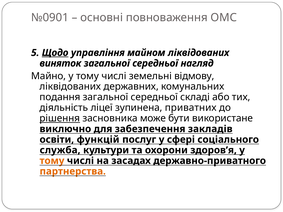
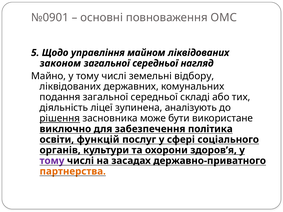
Щодо underline: present -> none (55, 53)
виняток: виняток -> законом (60, 63)
відмову: відмову -> відбору (194, 76)
приватних: приватних -> аналізують (191, 108)
закладів: закладів -> політика (210, 129)
служба: служба -> органів (60, 150)
тому colour: orange -> purple (52, 161)
